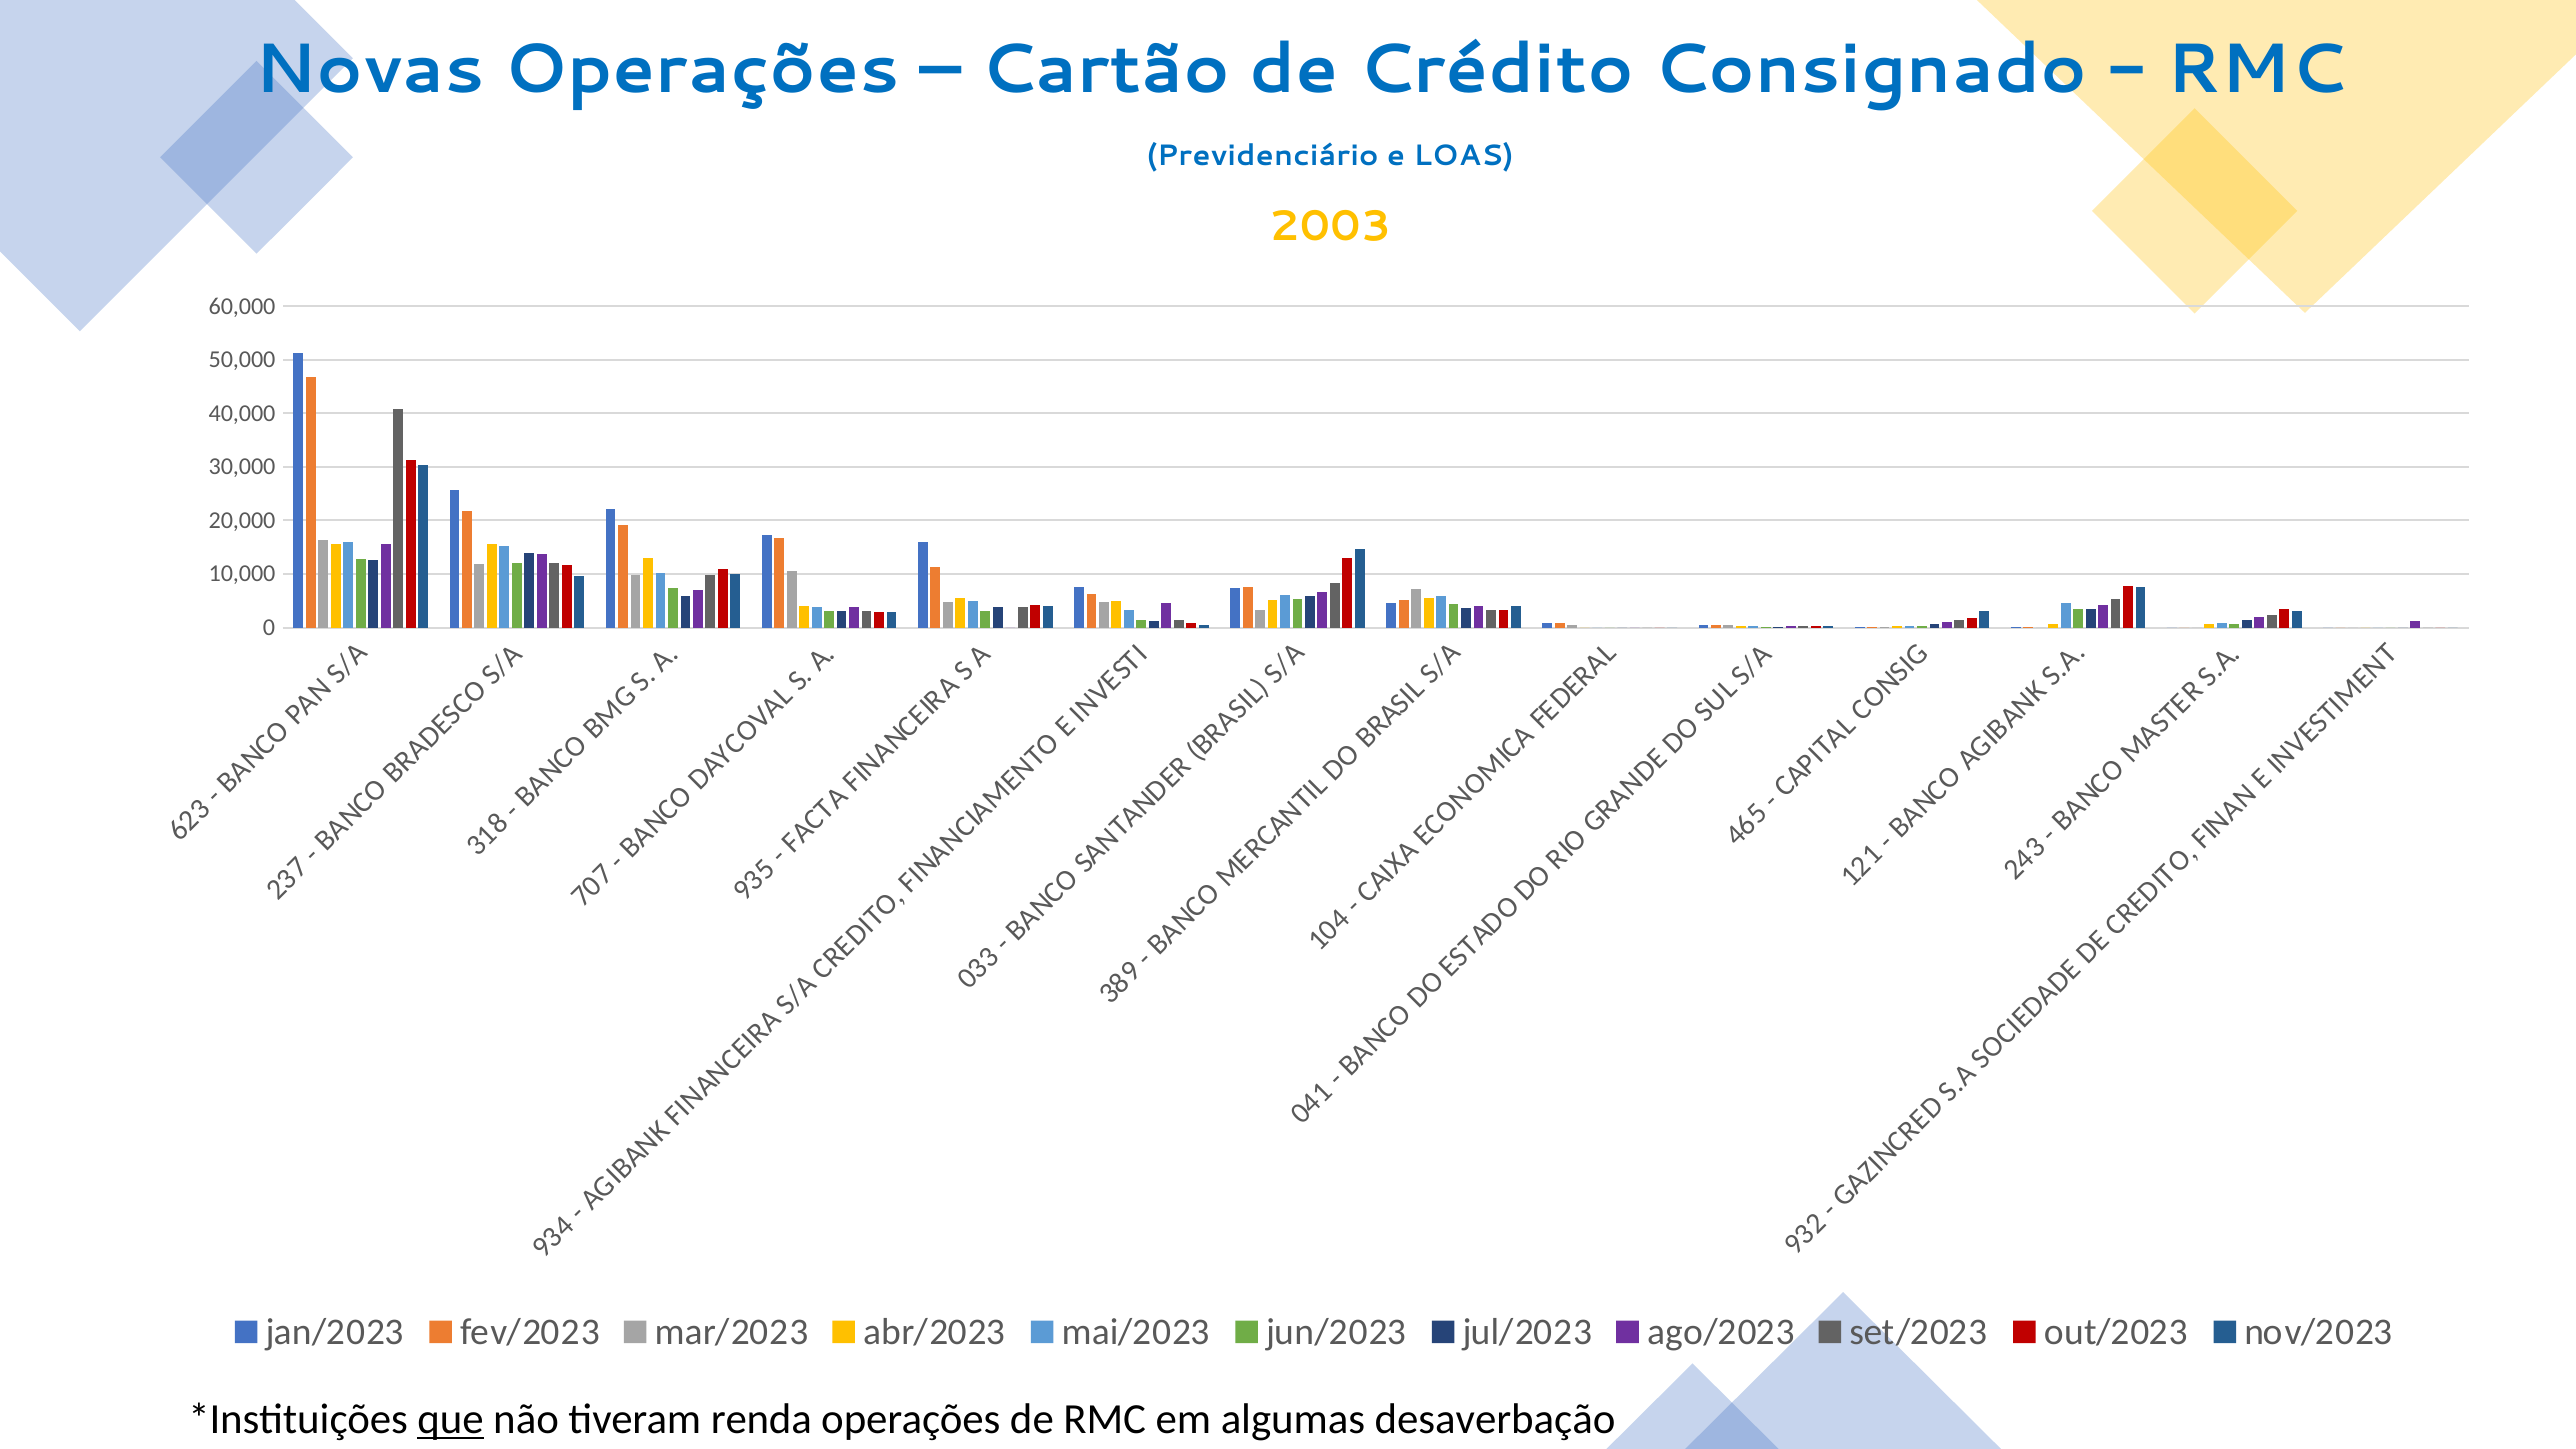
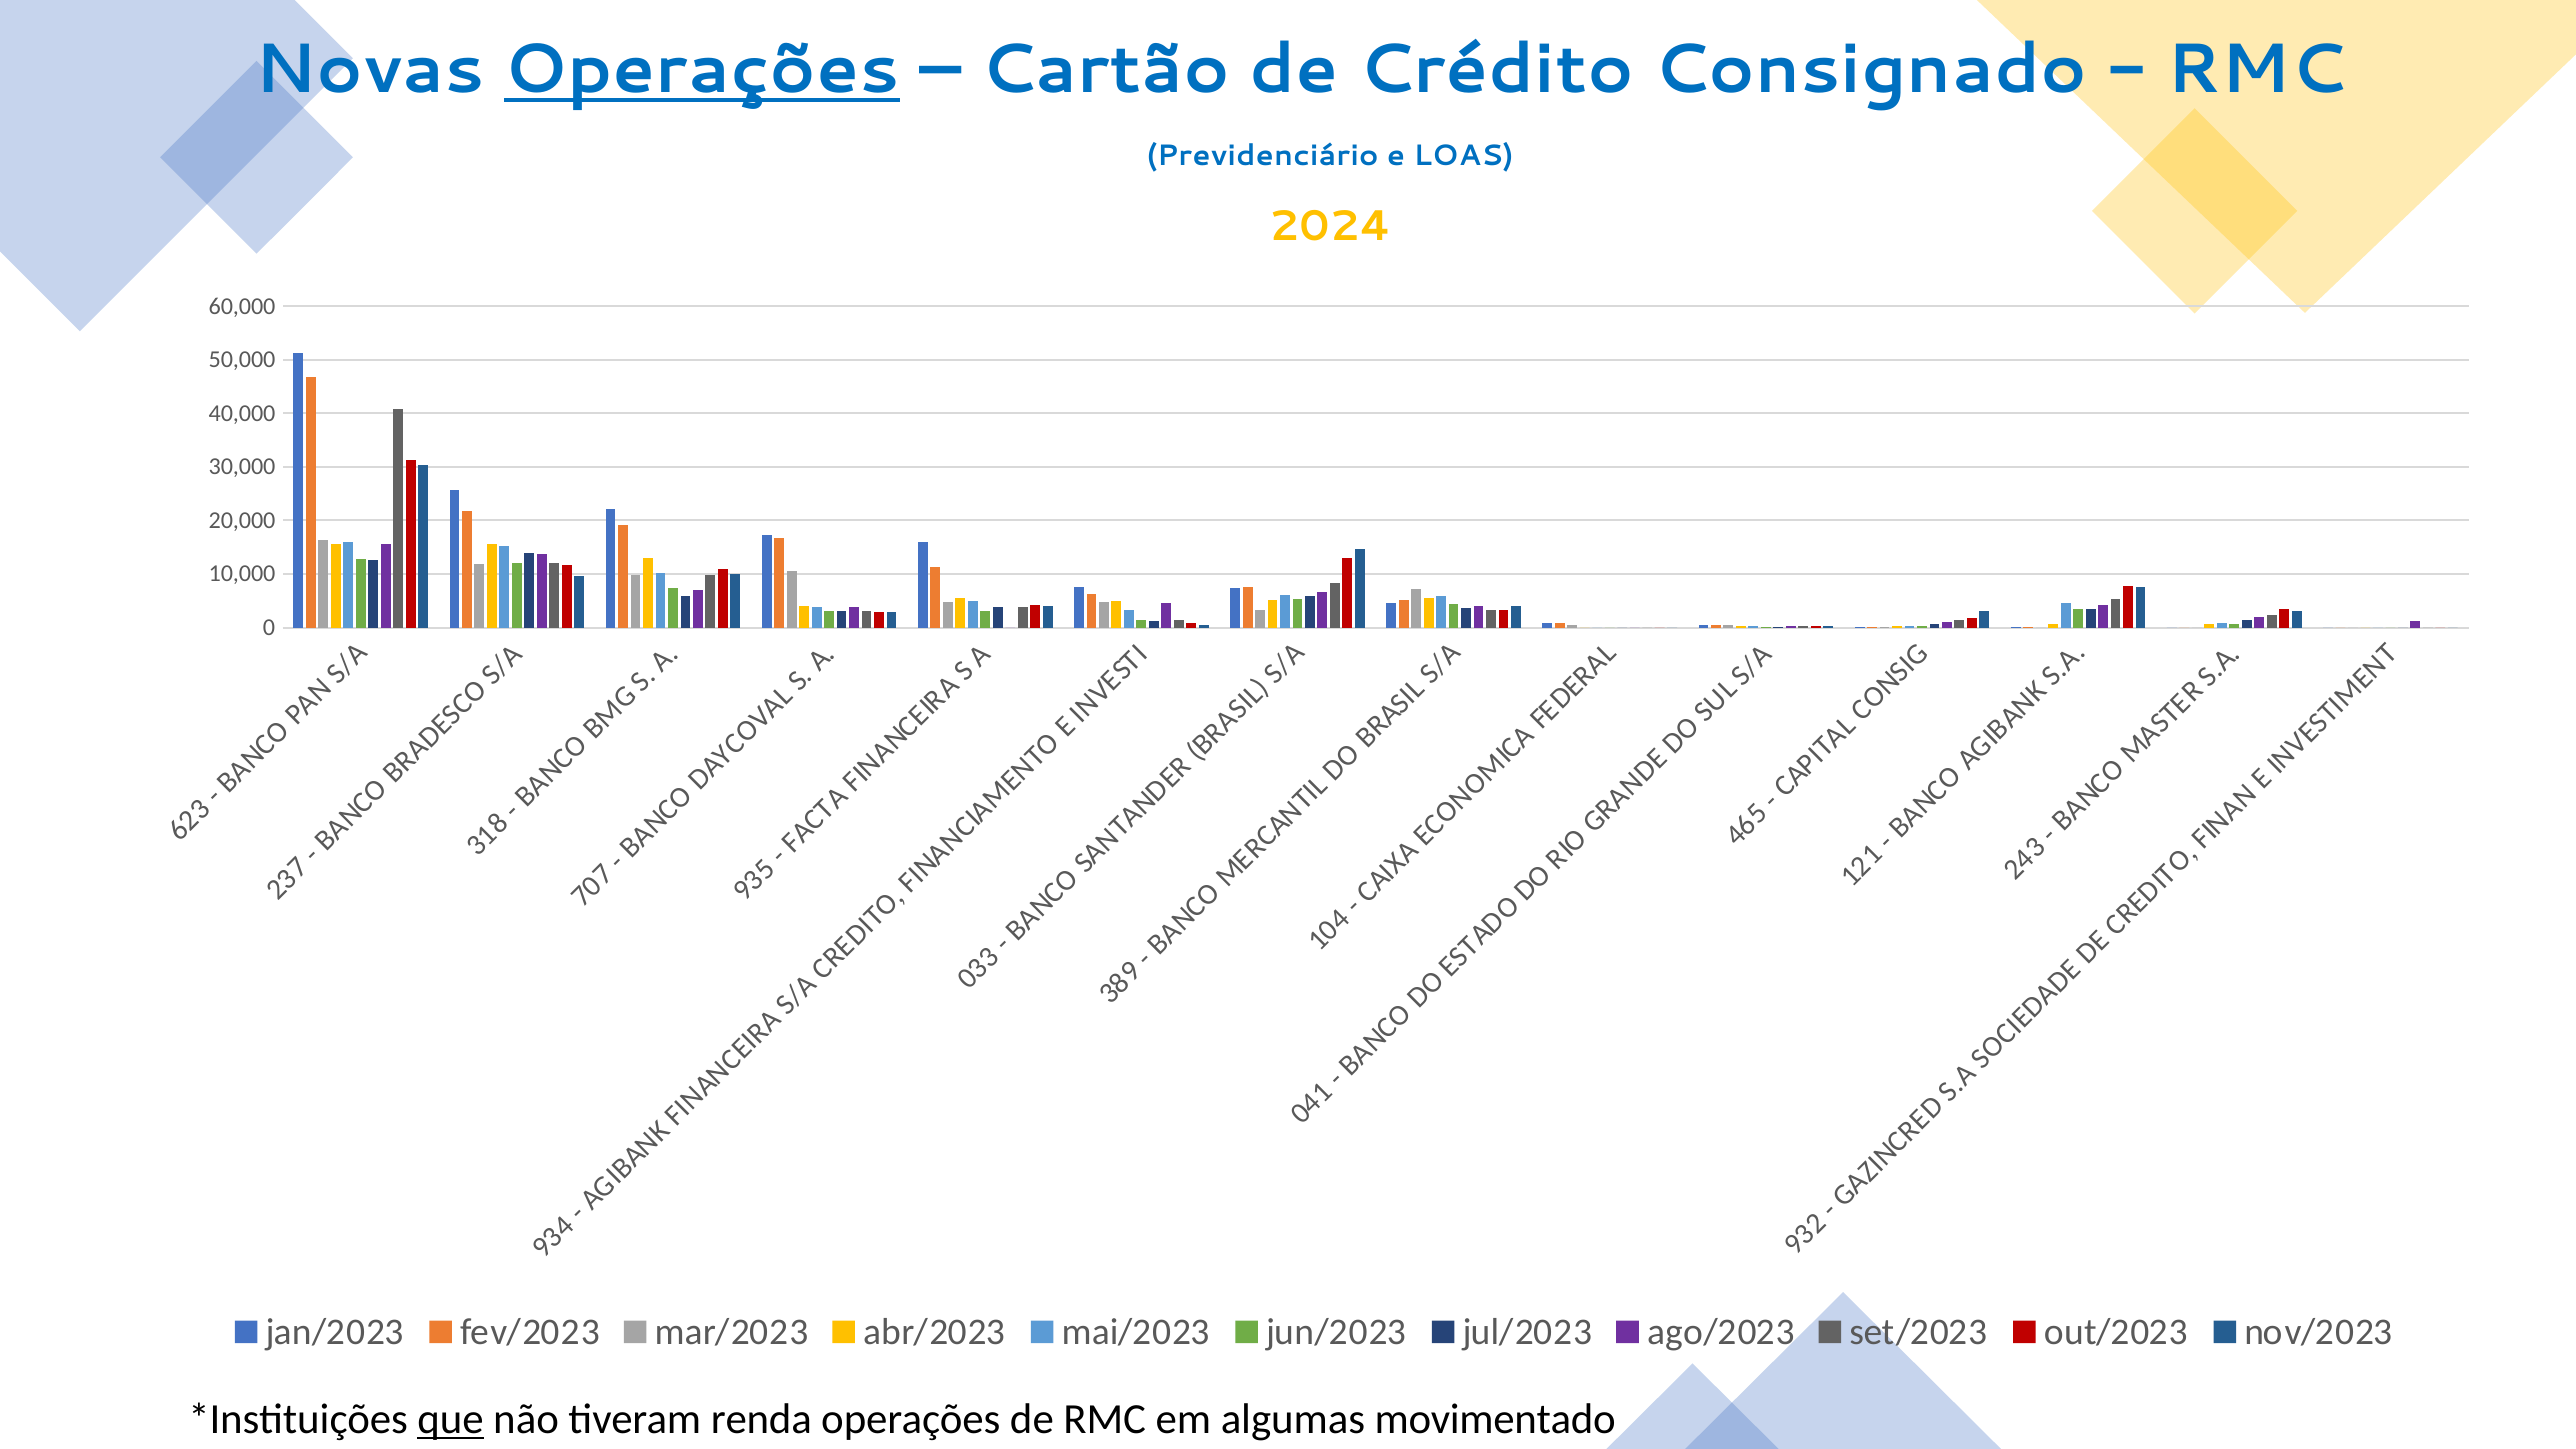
Operações underline: none -> present (702, 70)
2003: 2003 -> 2024 (1330, 226)
desaverbação: desaverbação -> movimentado (1495, 1420)
